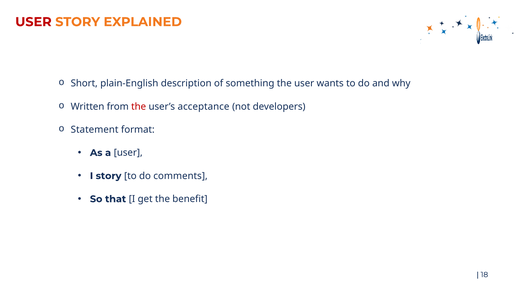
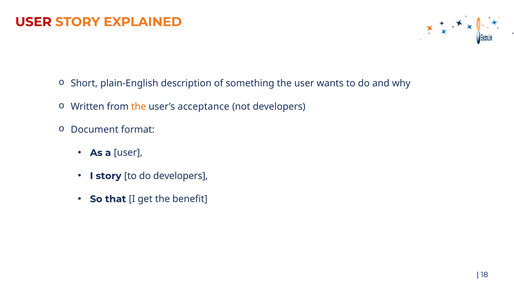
the colour: red -> orange (139, 107)
Statement: Statement -> Document (95, 130)
do comments: comments -> developers (181, 176)
